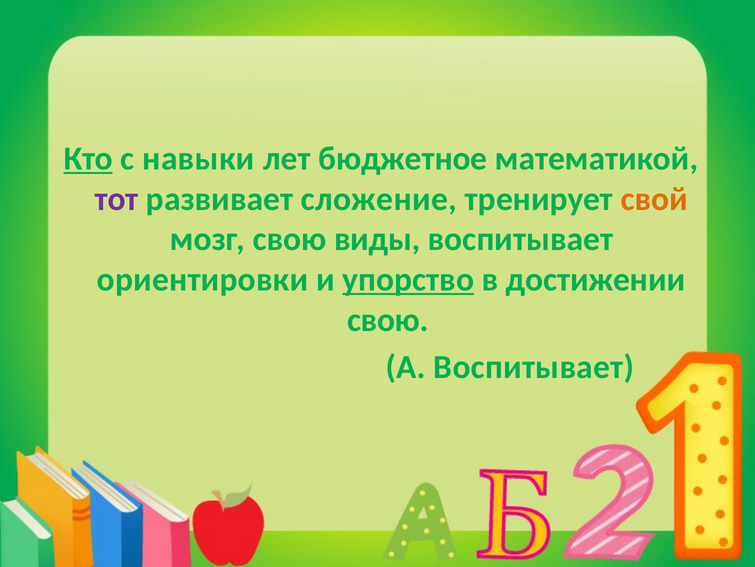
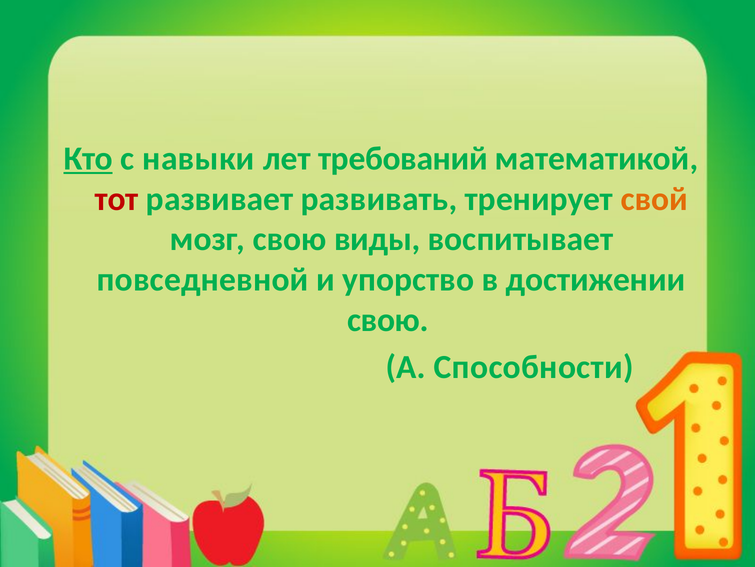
бюджетное: бюджетное -> требований (403, 158)
тот colour: purple -> red (117, 199)
сложение: сложение -> развивать (379, 199)
ориентировки: ориентировки -> повседневной (203, 279)
упорство underline: present -> none (408, 279)
А Воспитывает: Воспитывает -> Способности (534, 366)
